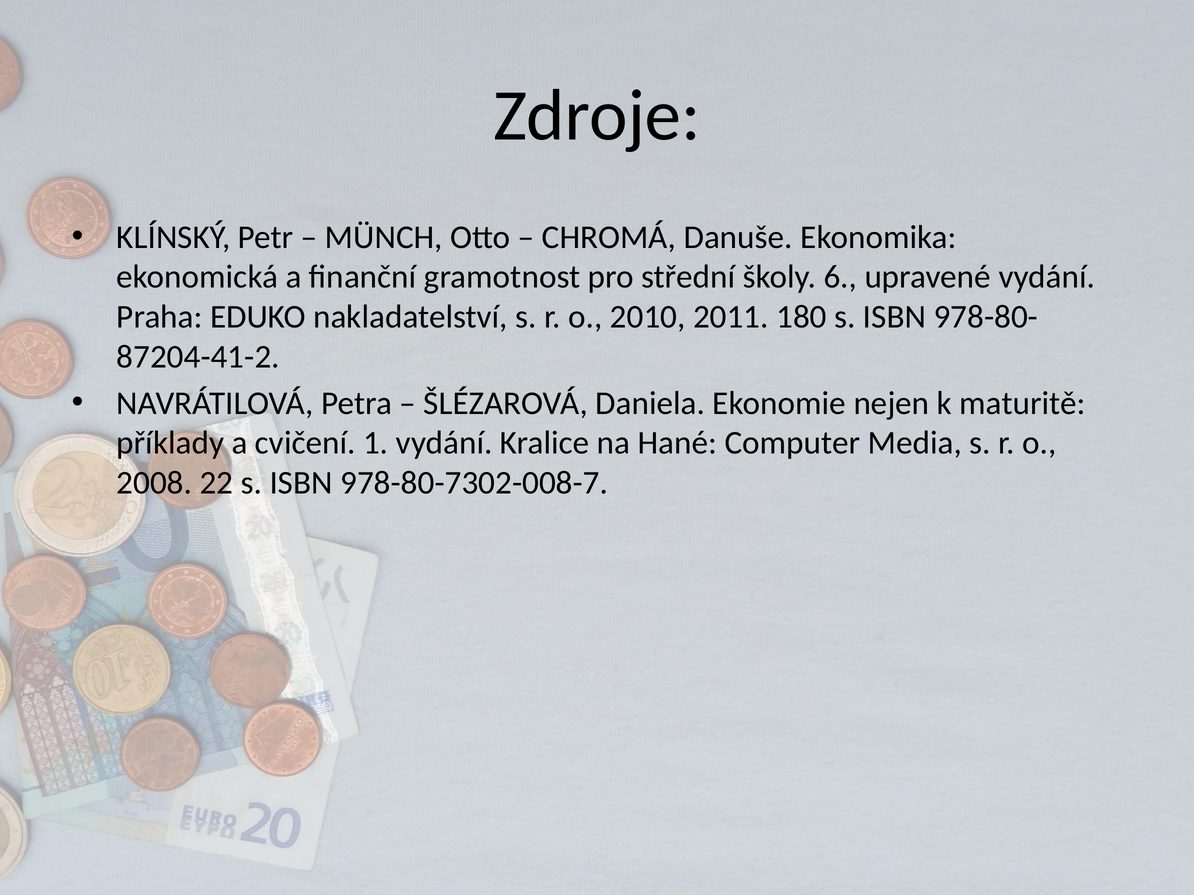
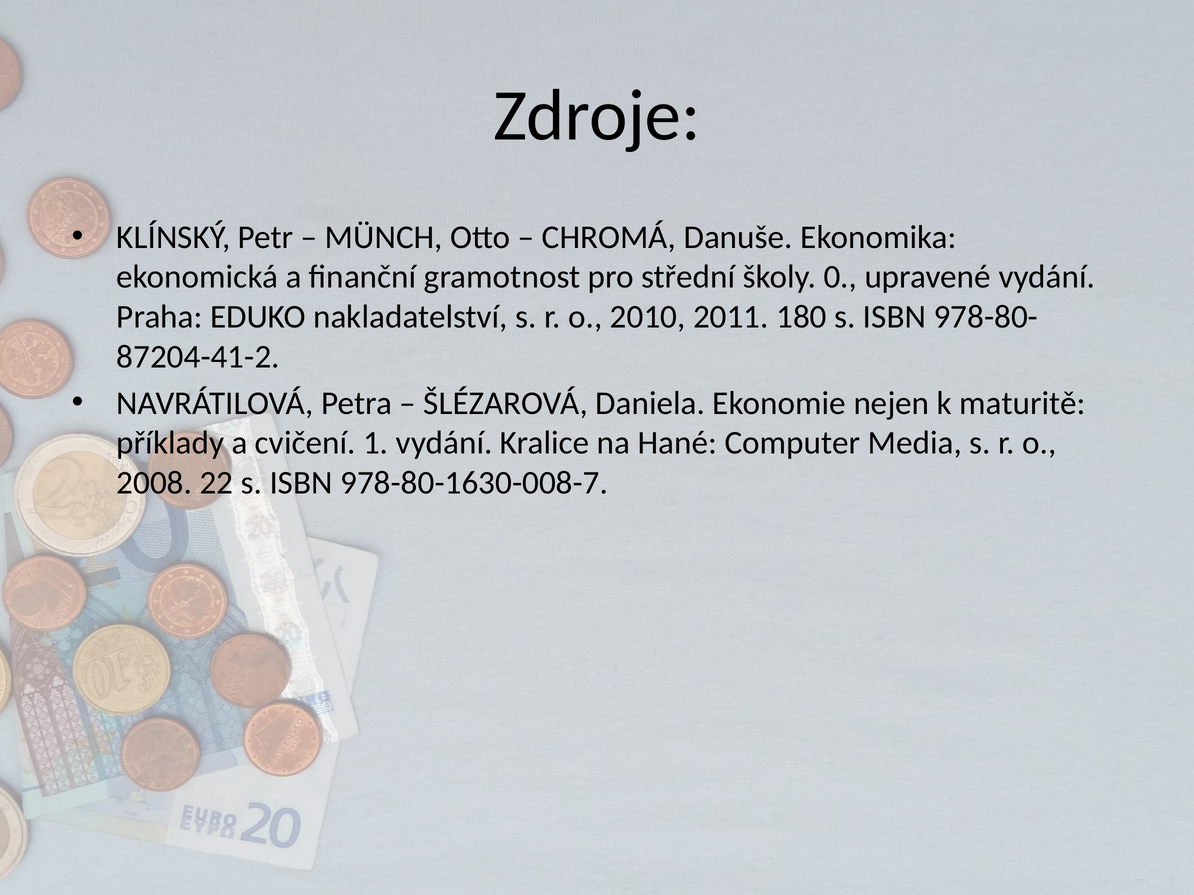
6: 6 -> 0 (840, 277)
978-80-7302-008-7: 978-80-7302-008-7 -> 978-80-1630-008-7 (474, 483)
